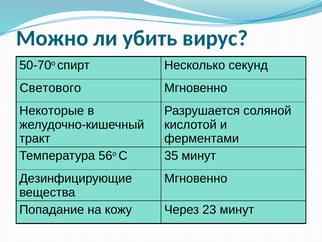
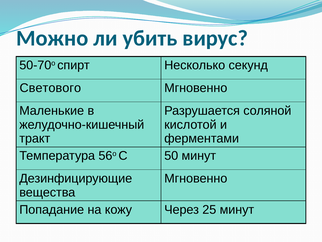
Некоторые: Некоторые -> Маленькие (52, 110)
35: 35 -> 50 (171, 156)
23: 23 -> 25 (209, 209)
